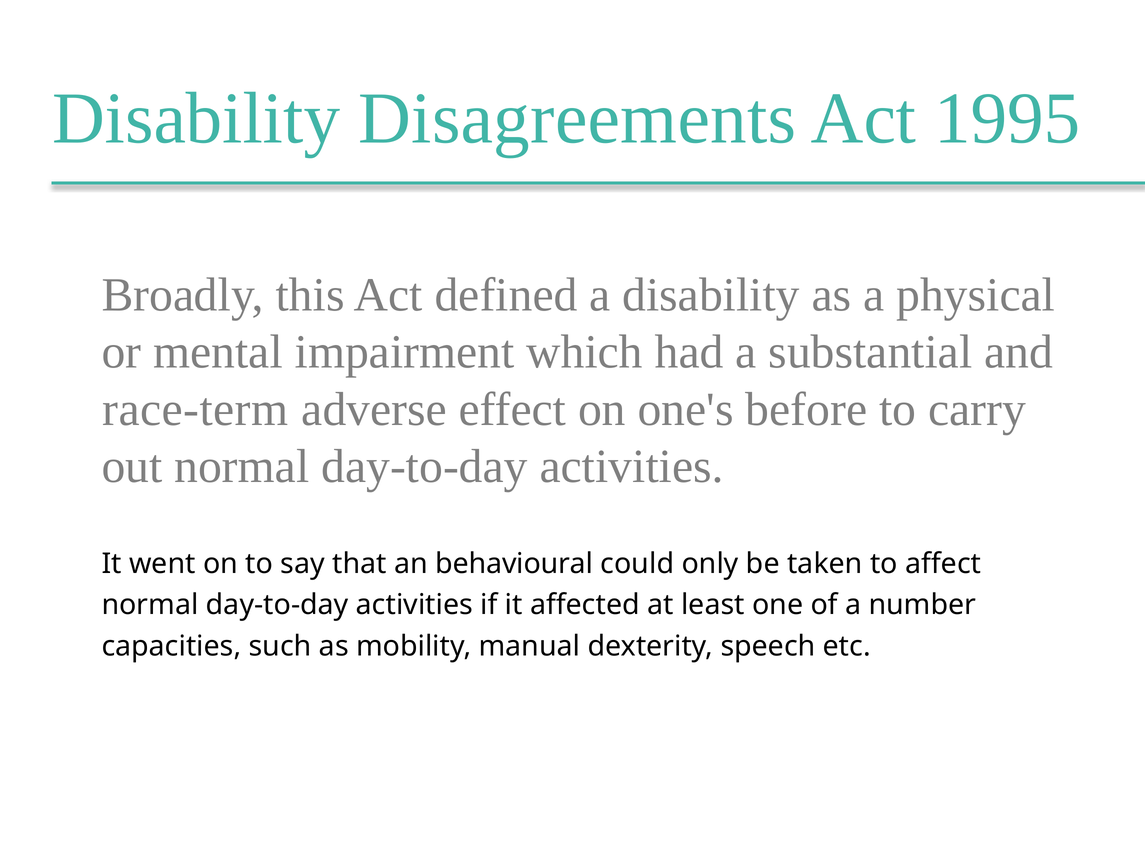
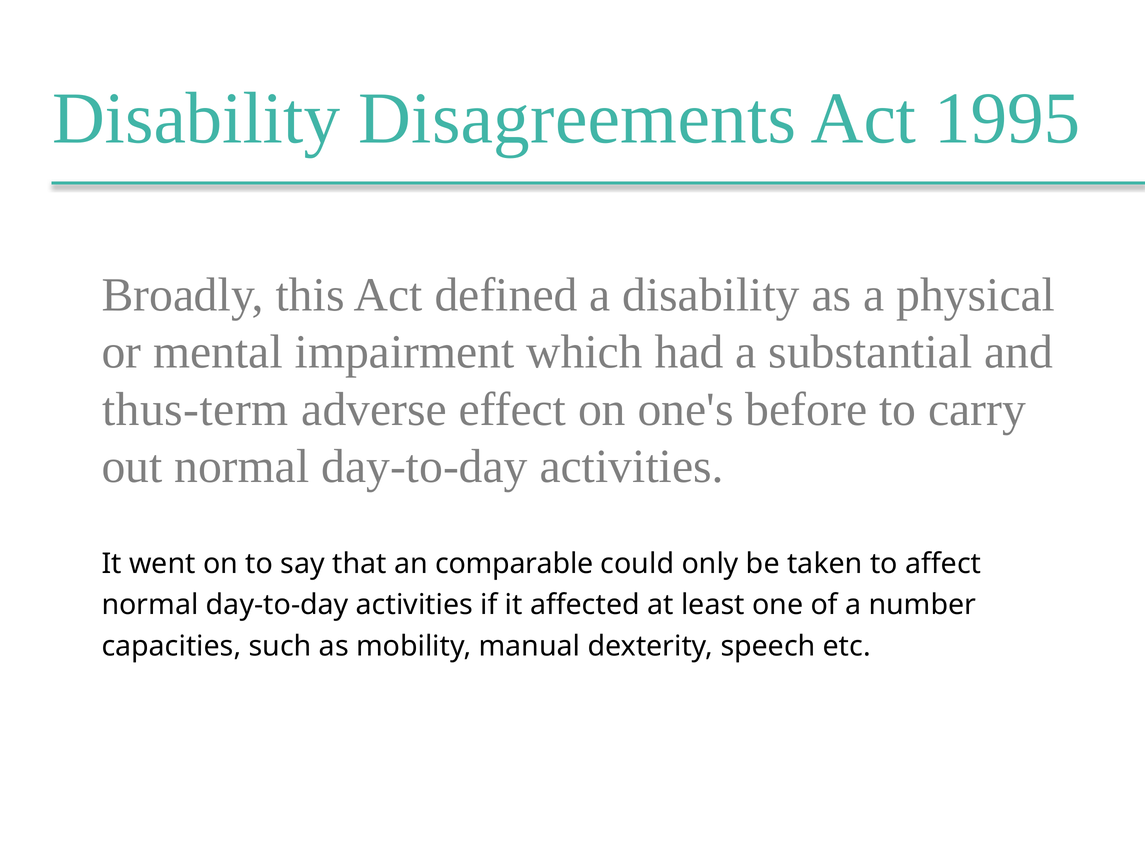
race-term: race-term -> thus-term (195, 409)
behavioural: behavioural -> comparable (514, 564)
